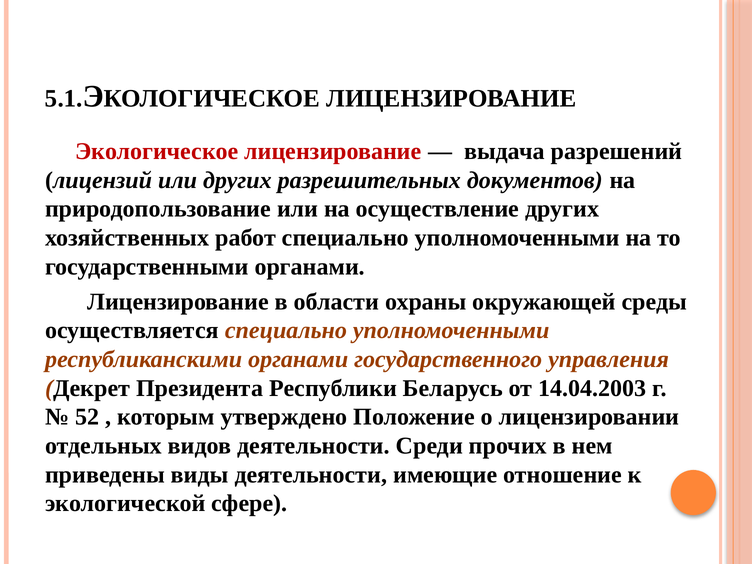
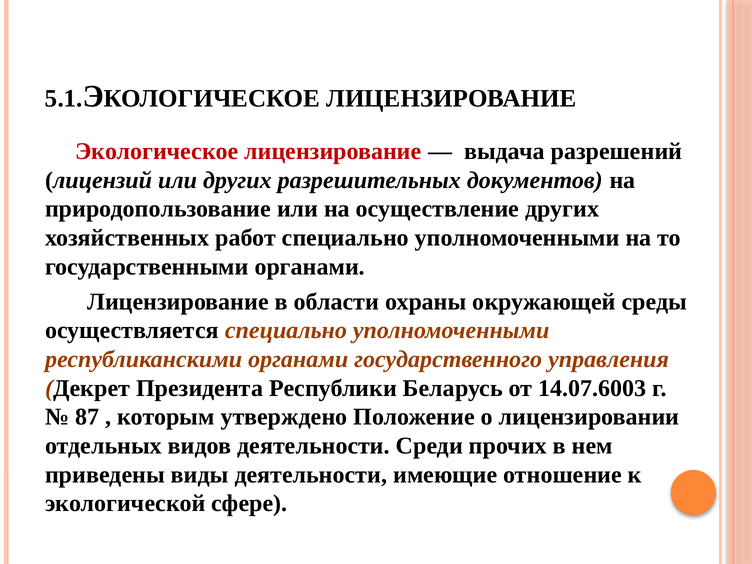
14.04.2003: 14.04.2003 -> 14.07.6003 (592, 388)
52: 52 -> 87 (87, 417)
